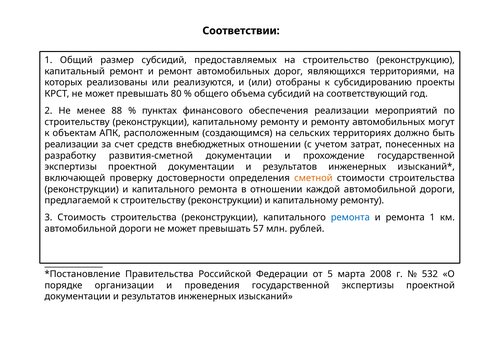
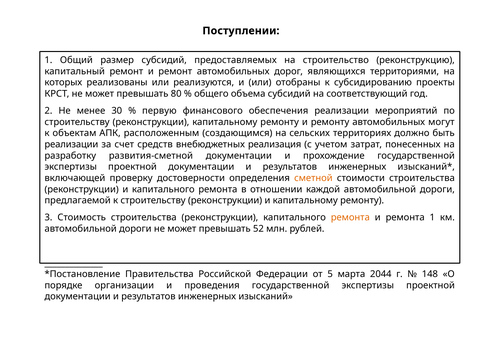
Соответствии: Соответствии -> Поступлении (241, 31)
88: 88 -> 30 (117, 111)
пунктах: пунктах -> первую (159, 111)
внебюджетных отношении: отношении -> реализация (275, 145)
ремонта colour: blue -> orange (350, 218)
57: 57 -> 52 (258, 229)
2008: 2008 -> 2044 (381, 275)
532: 532 -> 148 (430, 275)
